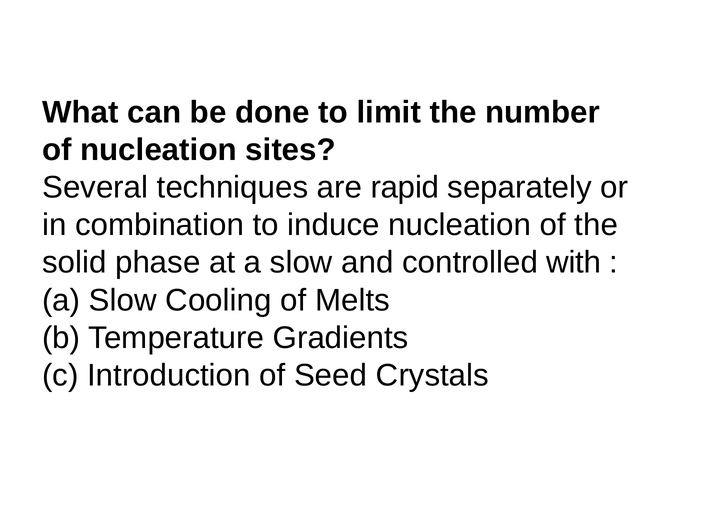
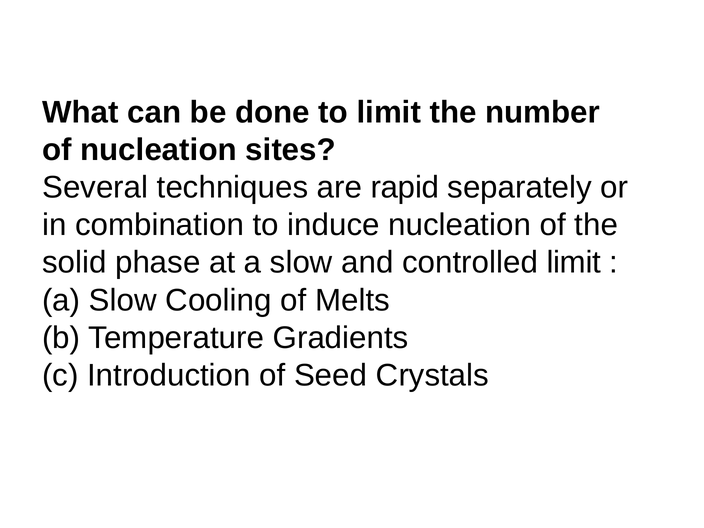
controlled with: with -> limit (574, 263)
